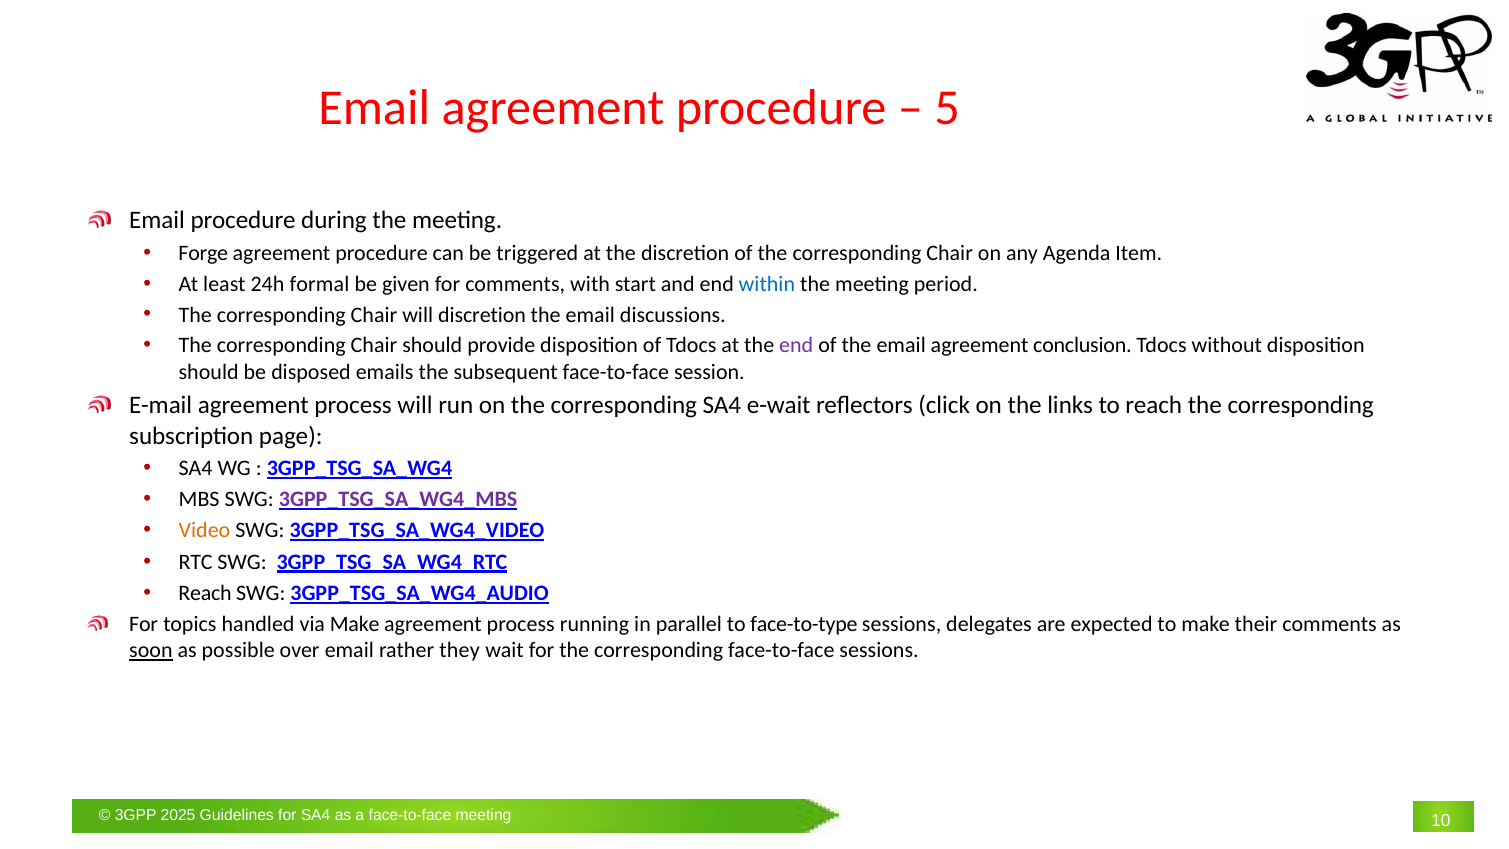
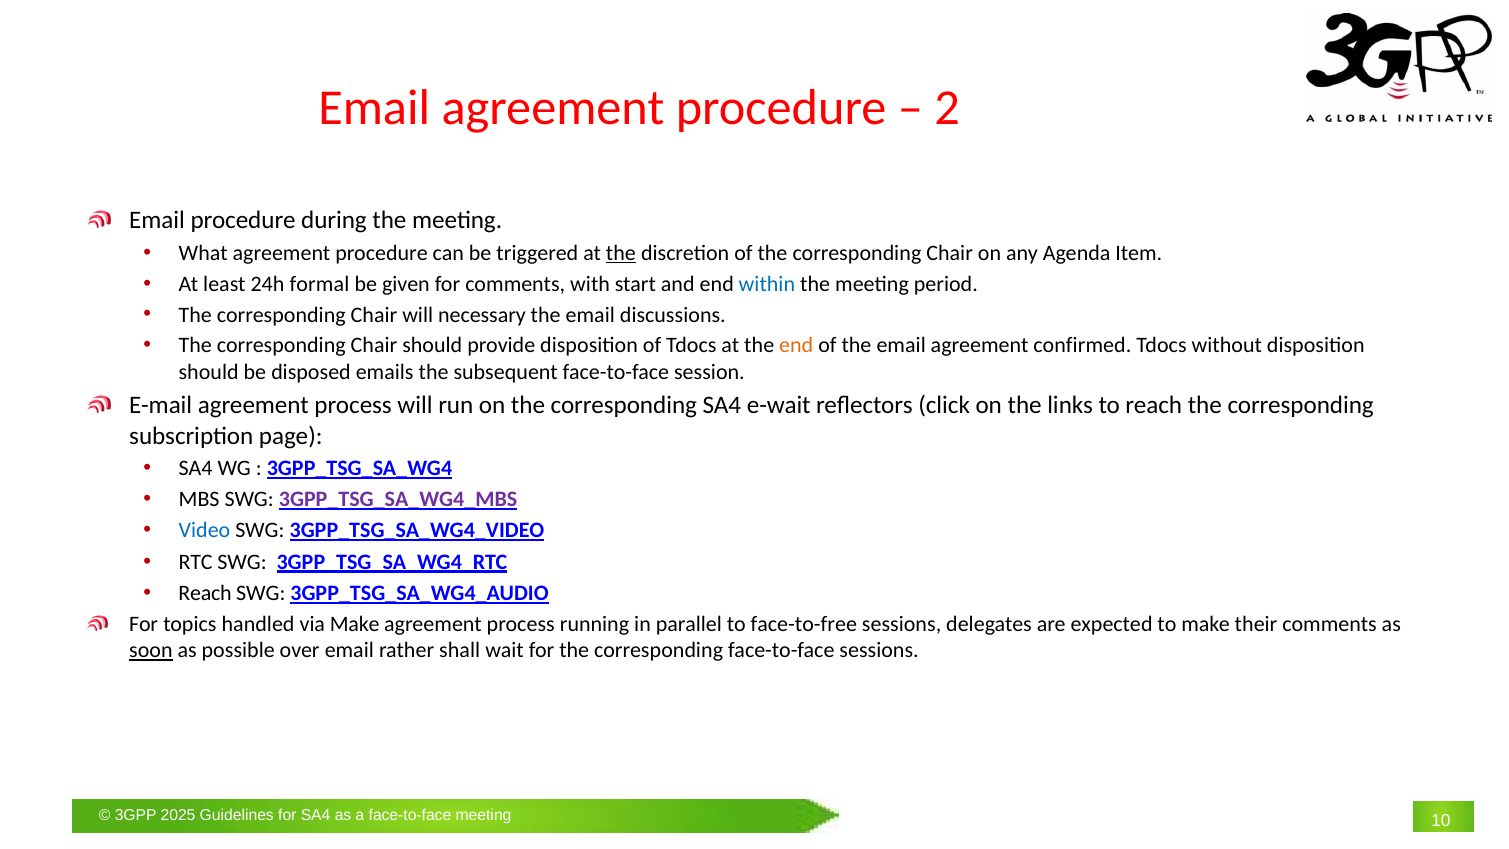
5: 5 -> 2 (947, 108)
Forge: Forge -> What (203, 253)
the underline: none -> present (621, 253)
will discretion: discretion -> necessary (482, 315)
end colour: purple -> orange (796, 346)
conclusion: conclusion -> confirmed (1082, 346)
Video colour: orange -> blue (204, 531)
face-to-type: face-to-type -> face-to-free (804, 624)
they: they -> shall (460, 651)
